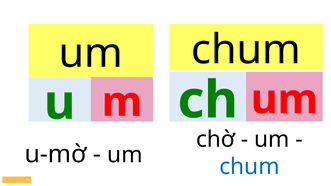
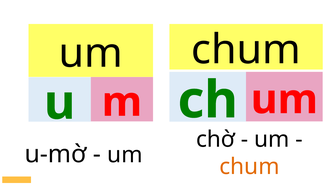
chum colour: blue -> orange (249, 167)
